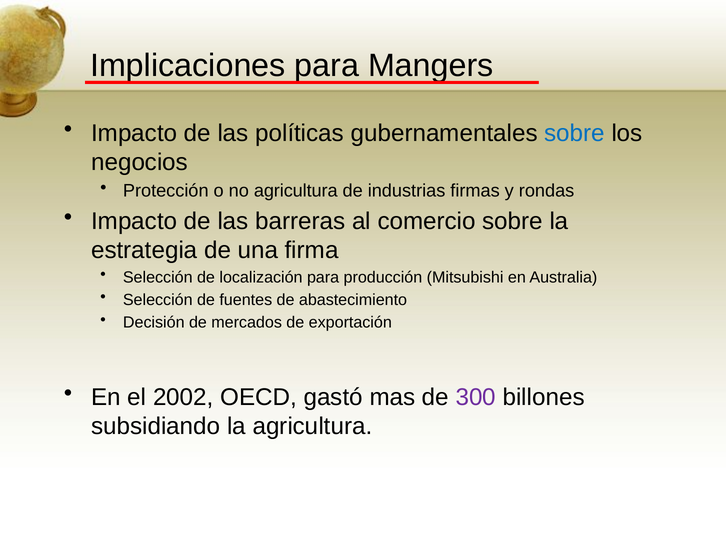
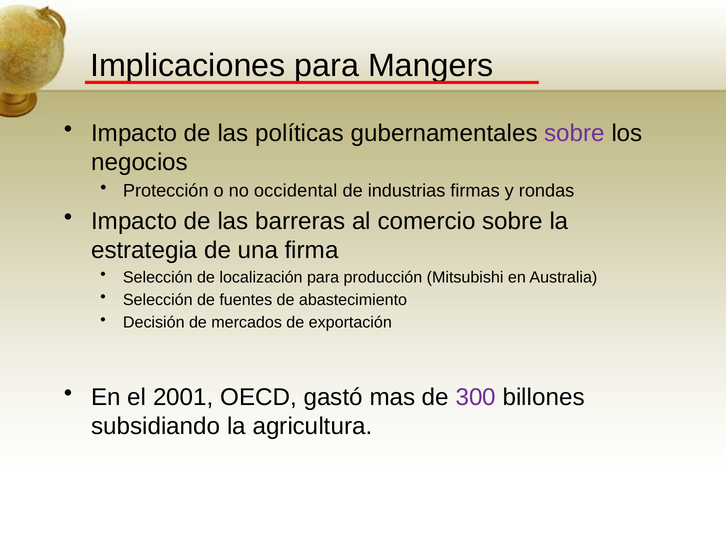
sobre colour: blue -> purple (575, 133)
no agricultura: agricultura -> occidental (296, 191)
2002: 2002 -> 2001 (183, 397)
